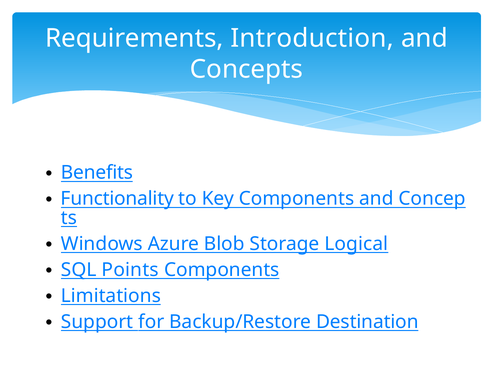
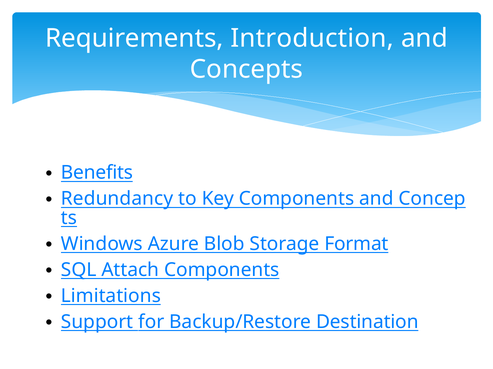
Functionality: Functionality -> Redundancy (117, 199)
Logical: Logical -> Format (356, 244)
Points: Points -> Attach (130, 270)
